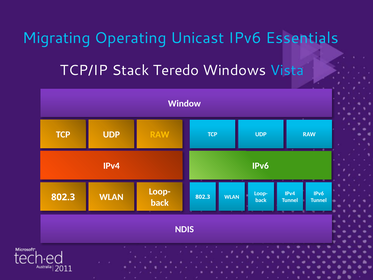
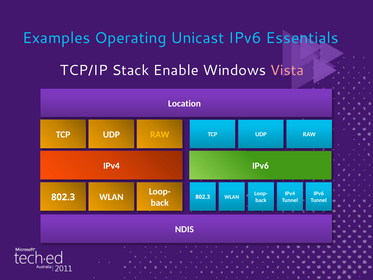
Migrating: Migrating -> Examples (56, 38)
Teredo: Teredo -> Enable (176, 70)
Vista colour: light blue -> pink (287, 70)
Window: Window -> Location (184, 103)
